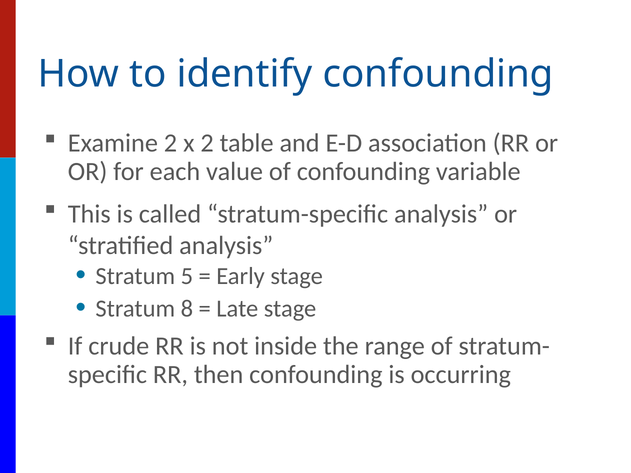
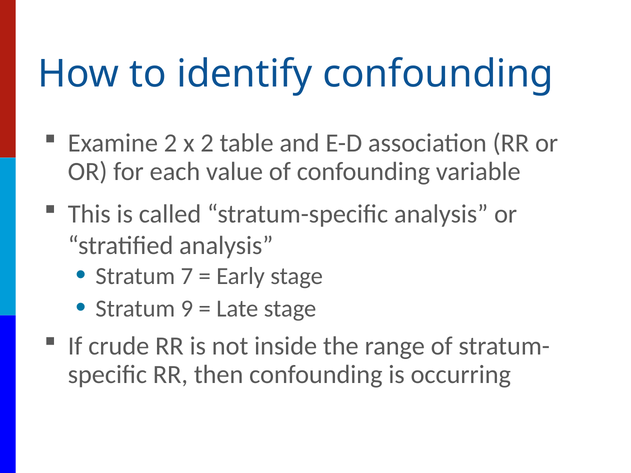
5: 5 -> 7 (187, 276)
8: 8 -> 9 (187, 309)
